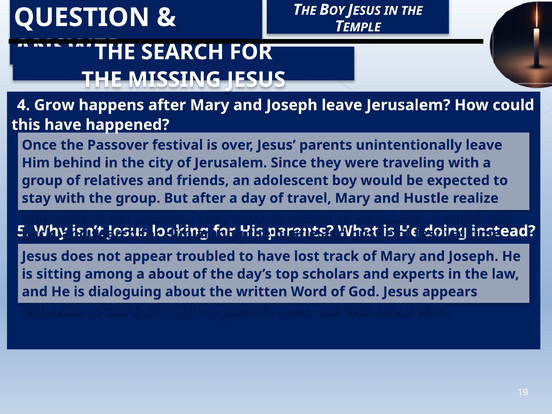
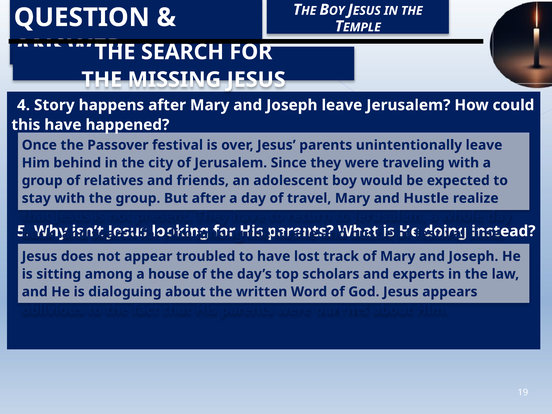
Grow: Grow -> Story (54, 105)
a about: about -> house (169, 274)
